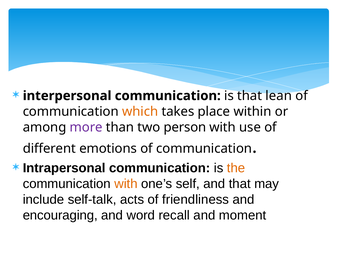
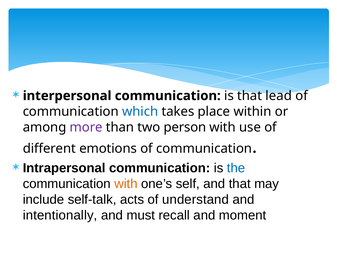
lean: lean -> lead (279, 96)
which colour: orange -> blue (140, 111)
the colour: orange -> blue (236, 168)
friendliness: friendliness -> understand (196, 199)
encouraging: encouraging -> intentionally (60, 215)
word: word -> must (141, 215)
